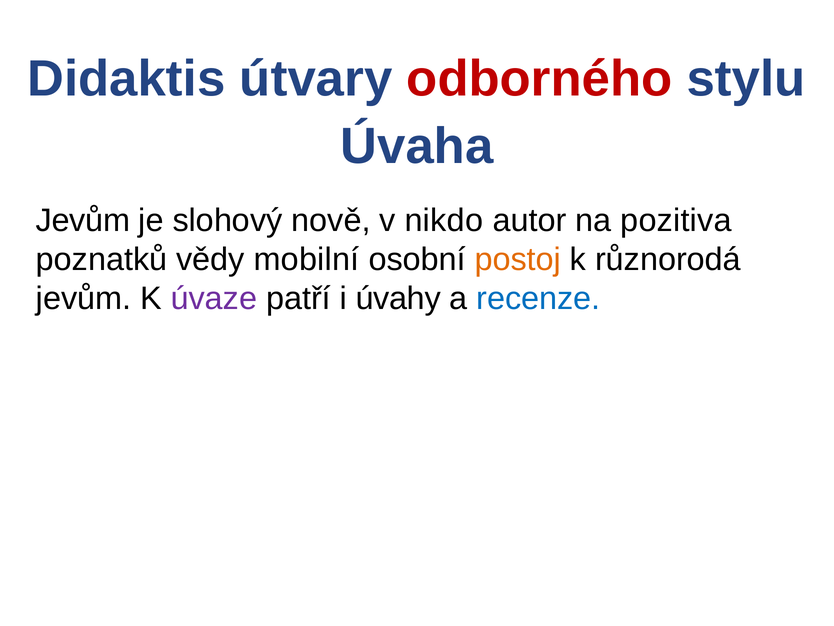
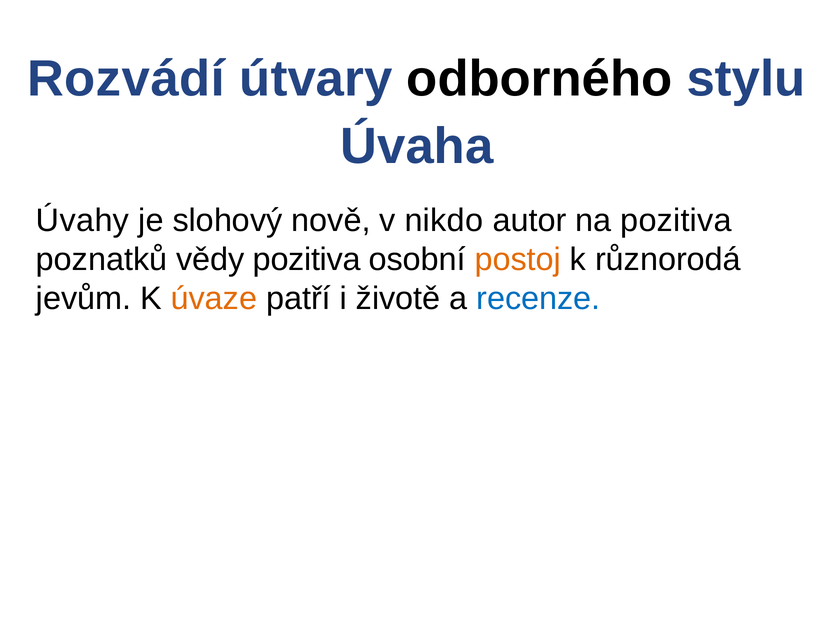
Didaktis: Didaktis -> Rozvádí (126, 79)
odborného colour: red -> black (539, 79)
Jevům: Jevům -> Úvahy (83, 220)
vědy mobilní: mobilní -> pozitiva (307, 259)
úvaze colour: purple -> orange (214, 298)
úvahy: úvahy -> životě (398, 298)
